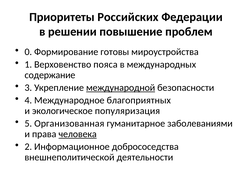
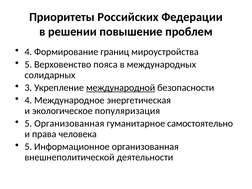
0: 0 -> 4 (28, 52)
готовы: готовы -> границ (115, 52)
1: 1 -> 5 (28, 65)
содержание: содержание -> солидарных (50, 75)
благоприятных: благоприятных -> энергетическая (139, 100)
заболеваниями: заболеваниями -> самостоятельно (200, 123)
человека underline: present -> none (78, 134)
2: 2 -> 5 (28, 147)
Информационное добрососедства: добрососедства -> организованная (145, 147)
